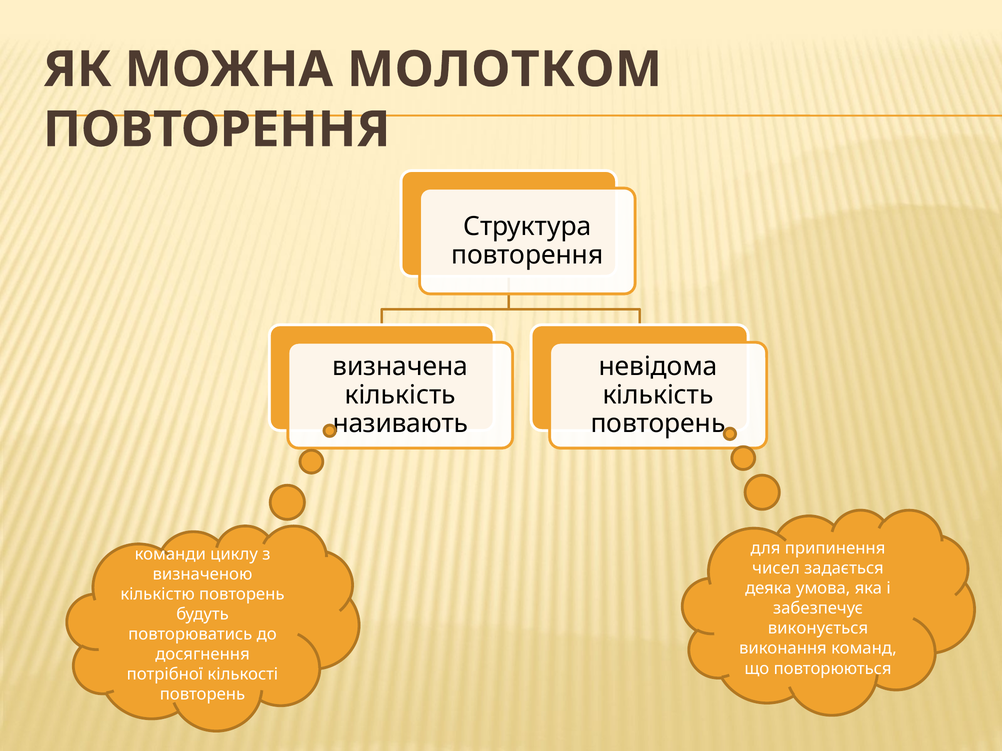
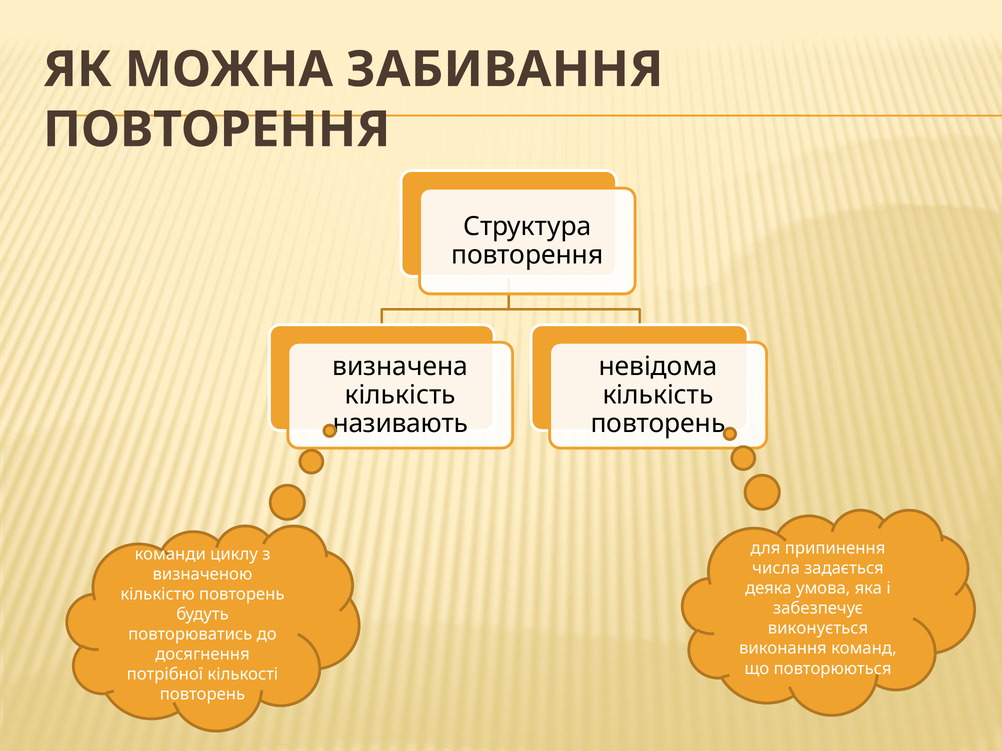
МОЛОТКОМ: МОЛОТКОМ -> ЗАБИВАННЯ (505, 70)
чисел: чисел -> числа (776, 569)
